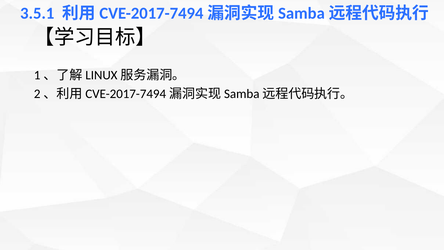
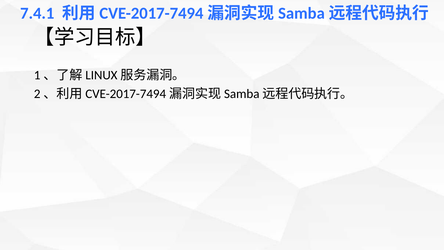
3.5.1: 3.5.1 -> 7.4.1 (37, 13)
